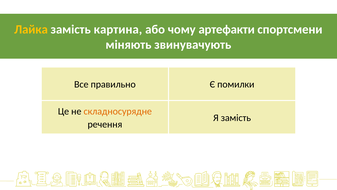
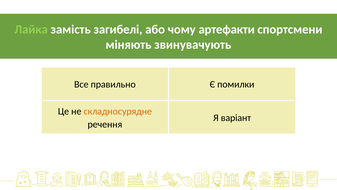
Лайка colour: yellow -> light green (31, 29)
картина: картина -> загибелі (118, 29)
Я замість: замість -> варіант (236, 118)
